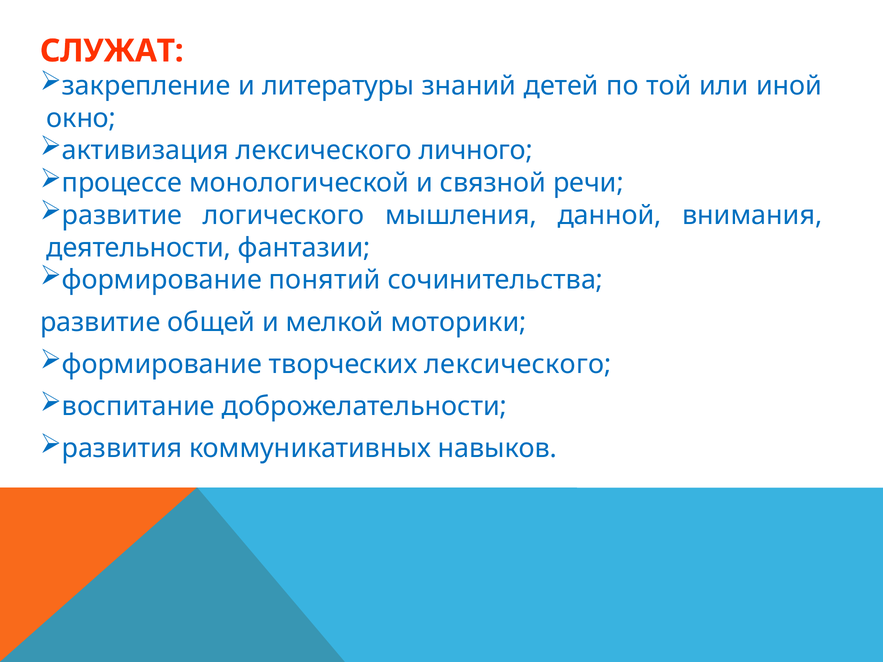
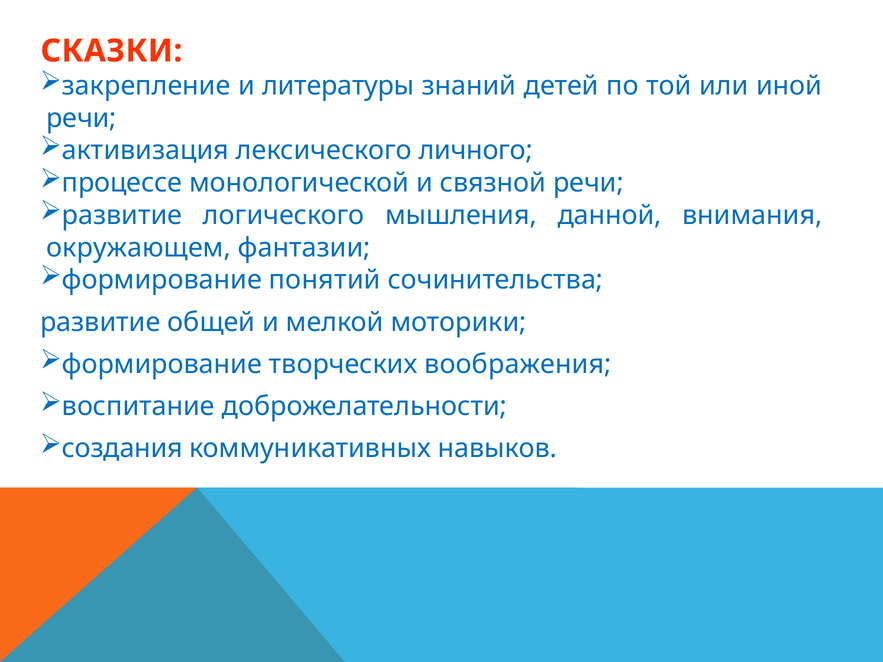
СЛУЖАТ: СЛУЖАТ -> СКАЗКИ (111, 51)
окно: окно -> речи (81, 118)
деятельности: деятельности -> окружающем (139, 248)
творческих лексического: лексического -> воображения (518, 364)
развития: развития -> создания (122, 449)
